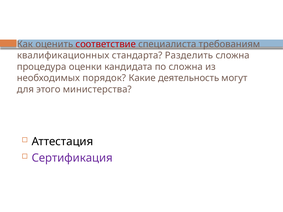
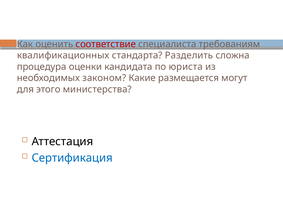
по сложна: сложна -> юриста (186, 67)
порядок: порядок -> законом (104, 78)
деятельность: деятельность -> размещается (189, 78)
Сертификация colour: purple -> blue (72, 158)
